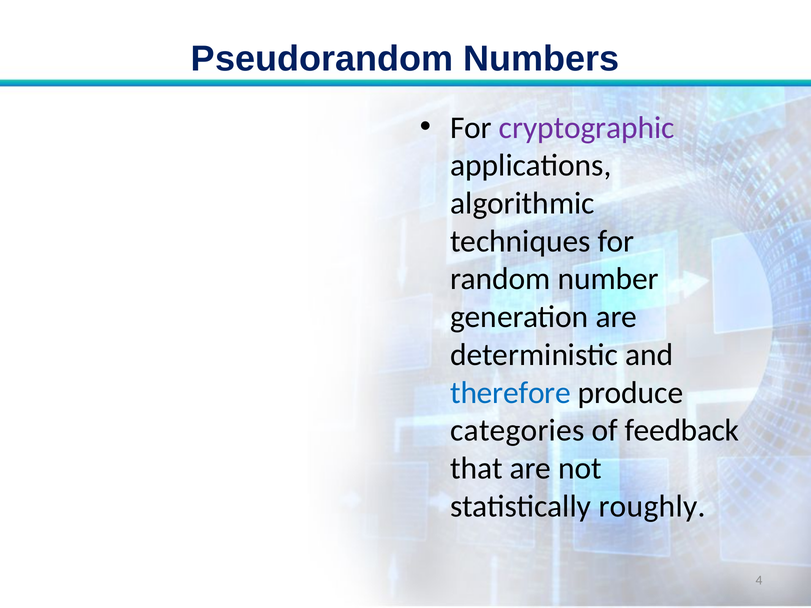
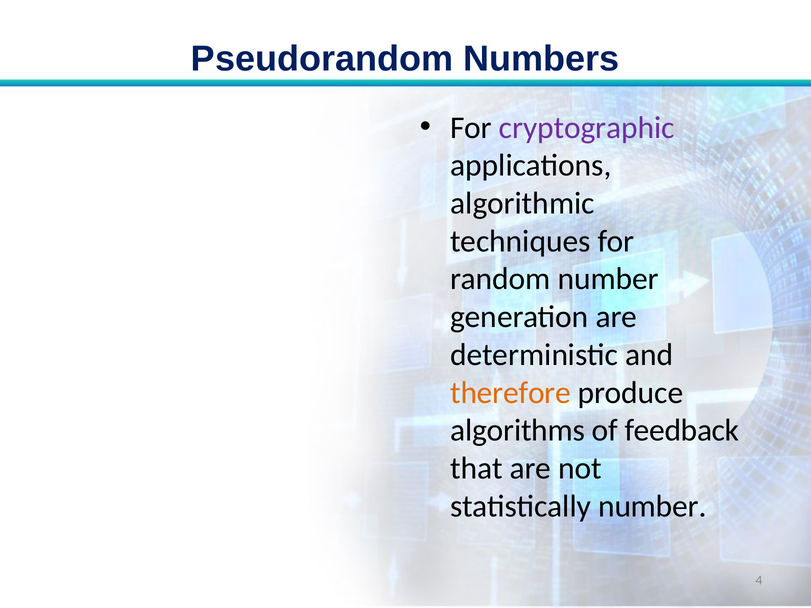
therefore colour: blue -> orange (511, 393)
categories: categories -> algorithms (518, 431)
statistically roughly: roughly -> number (652, 506)
